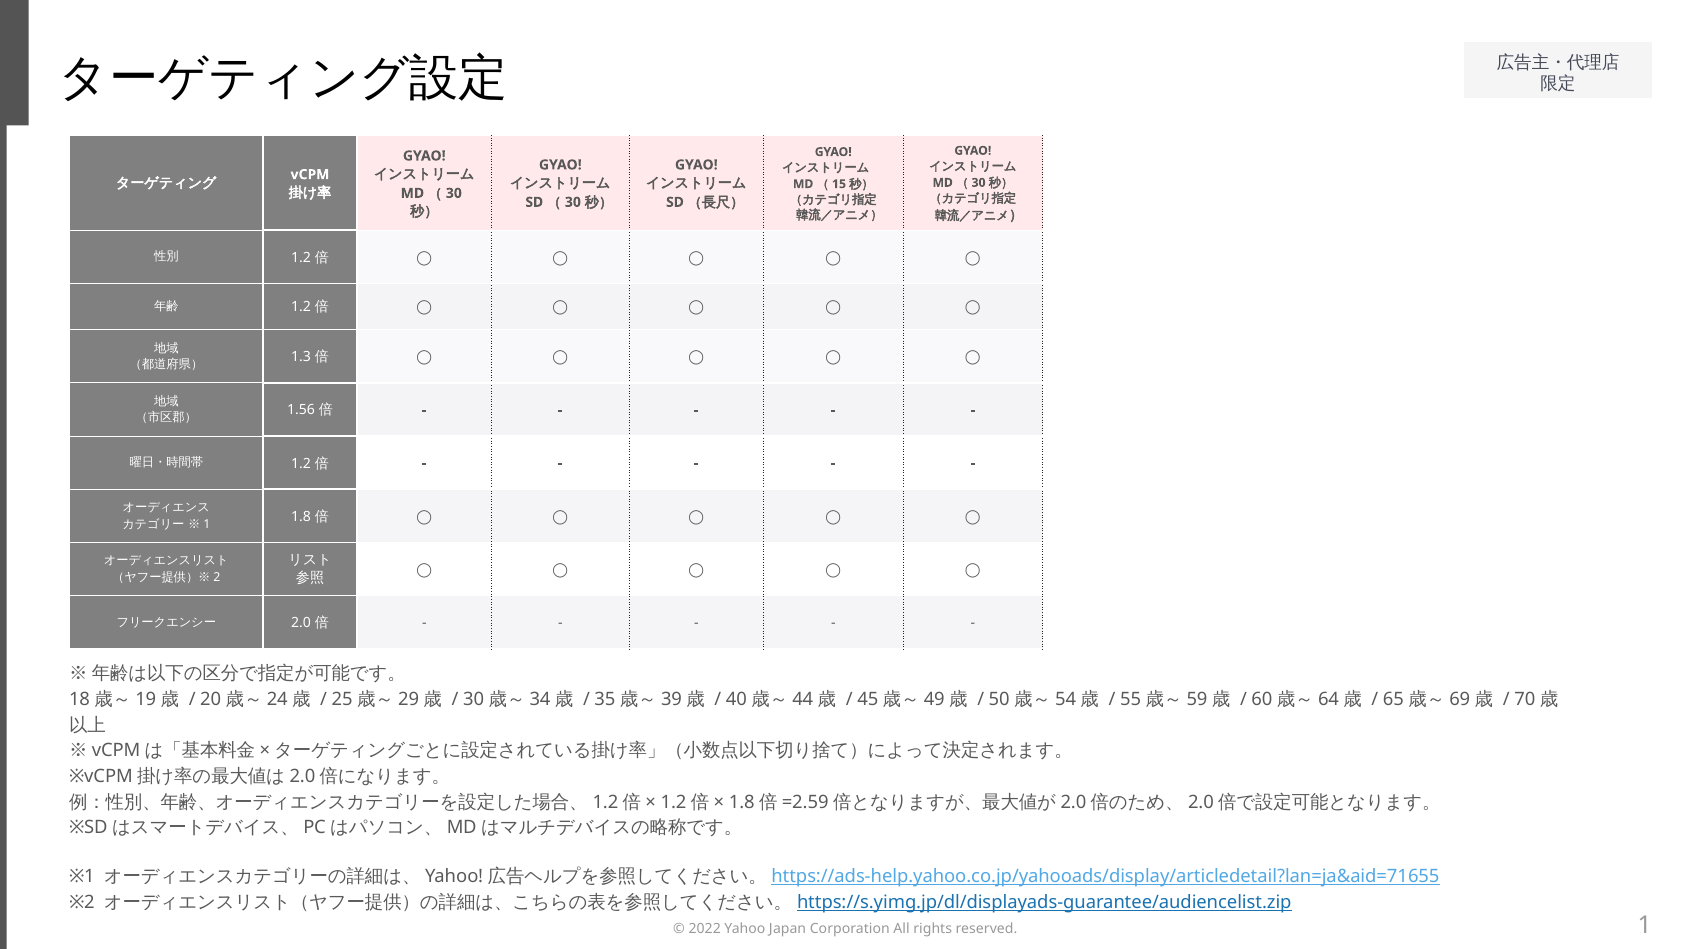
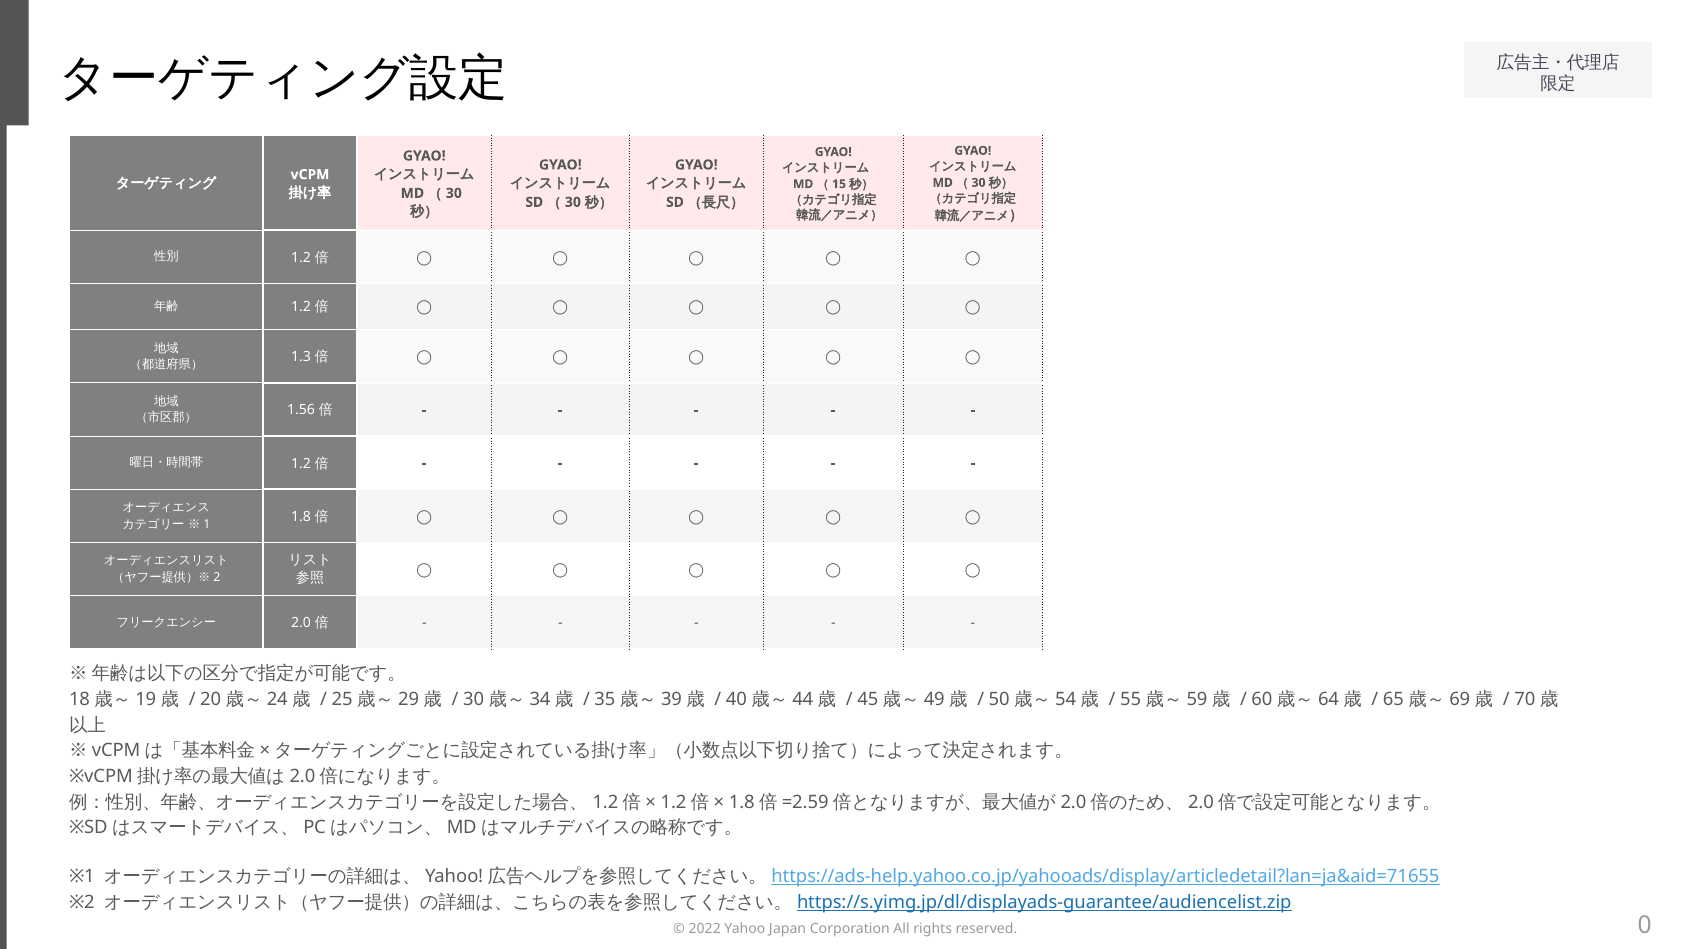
1: 1 -> 0 (1645, 926)
